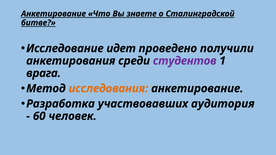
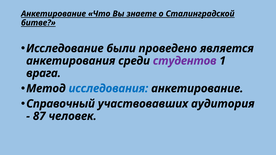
идет: идет -> были (121, 48)
получили: получили -> является (227, 48)
исследования colour: orange -> blue (108, 89)
Разработка: Разработка -> Справочный (61, 104)
60: 60 -> 87 (39, 116)
